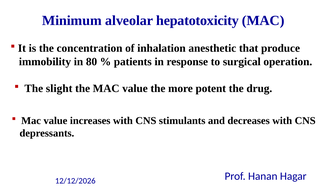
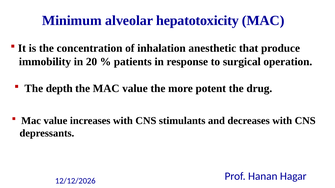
80: 80 -> 20 (92, 62)
slight: slight -> depth (59, 89)
